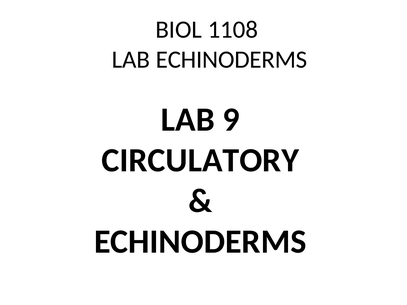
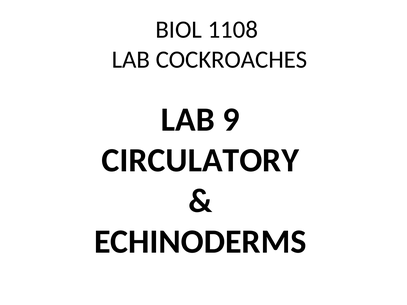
LAB ECHINODERMS: ECHINODERMS -> COCKROACHES (232, 60)
